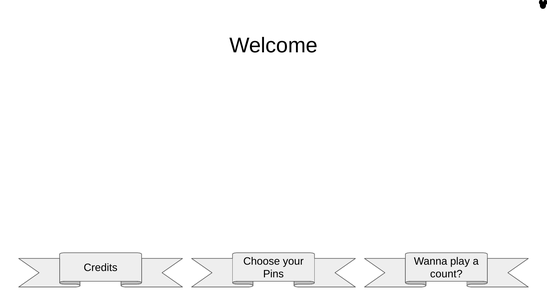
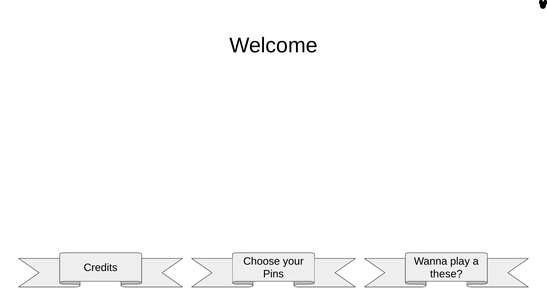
count: count -> these (446, 274)
